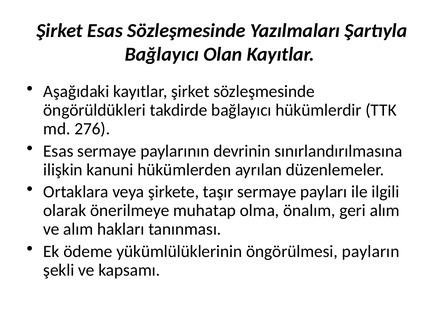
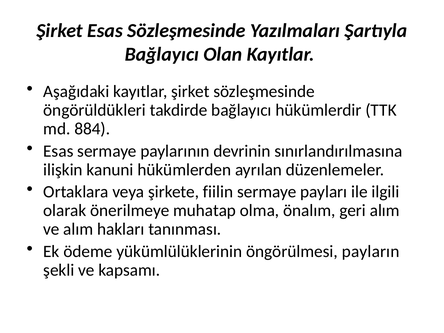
276: 276 -> 884 (92, 129)
taşır: taşır -> fiilin (218, 192)
